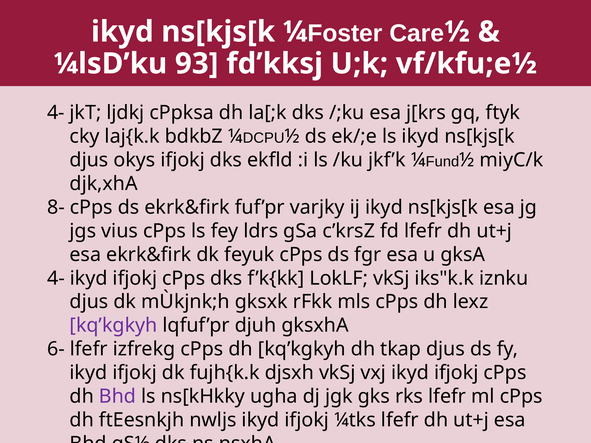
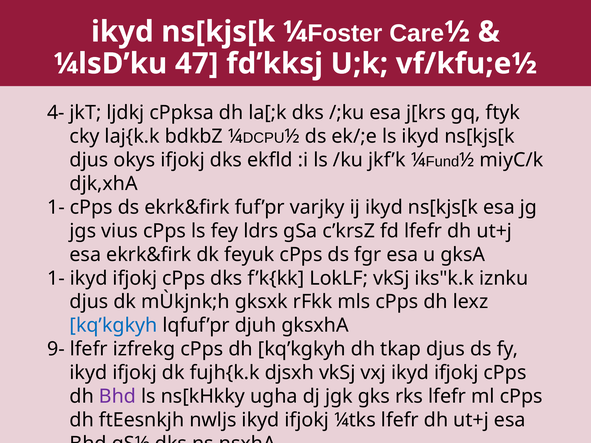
93: 93 -> 47 (197, 64)
8-: 8- -> 1- (56, 207)
4-: 4- -> 1- (56, 278)
kq’kgkyh colour: purple -> blue (114, 326)
6-: 6- -> 9- (56, 349)
